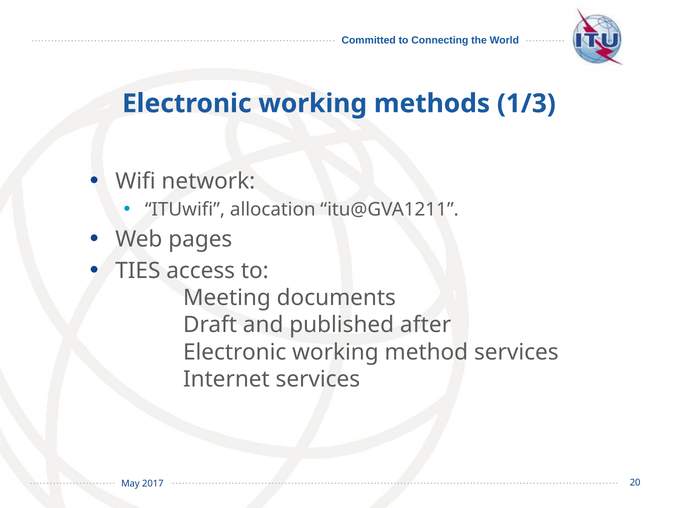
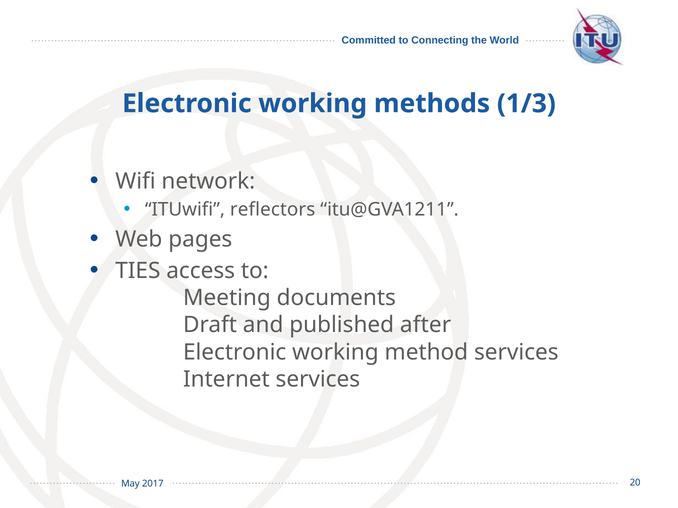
allocation: allocation -> reflectors (273, 210)
